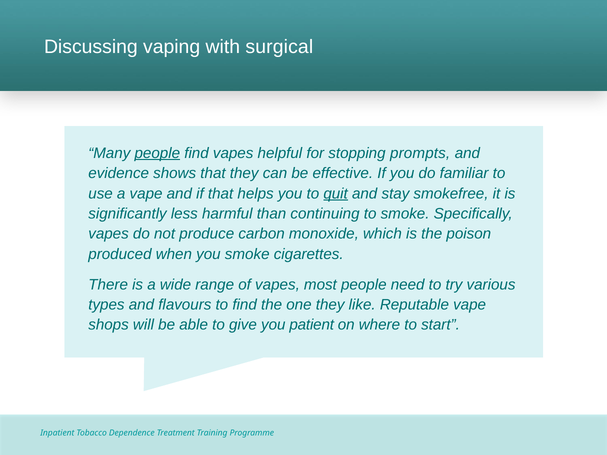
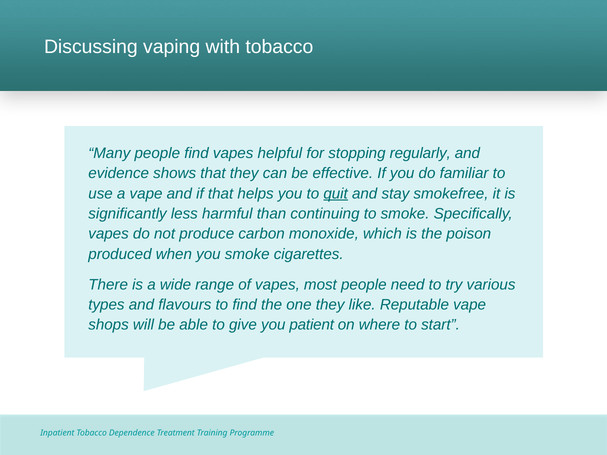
with surgical: surgical -> tobacco (279, 47)
people underline: present -> none (157, 153)
prompts: prompts -> regularly (420, 153)
